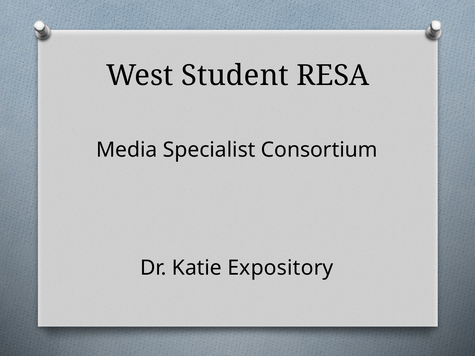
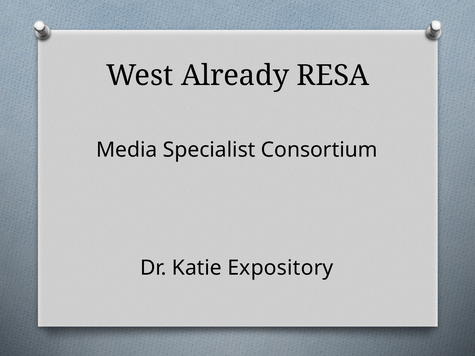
Student: Student -> Already (235, 76)
